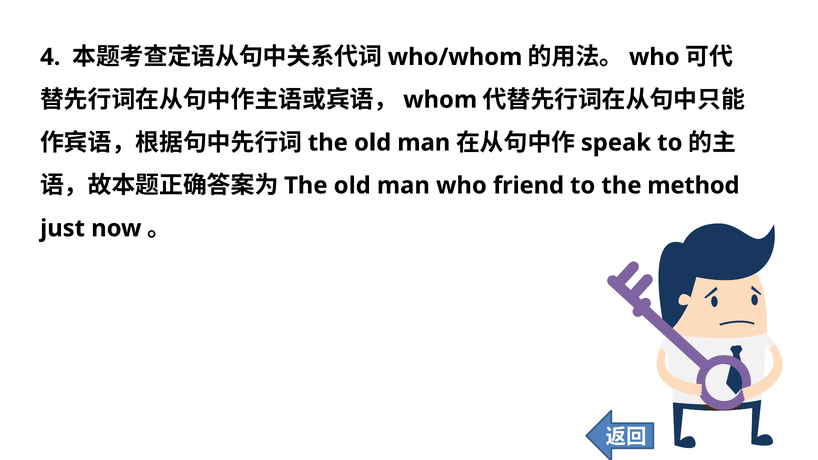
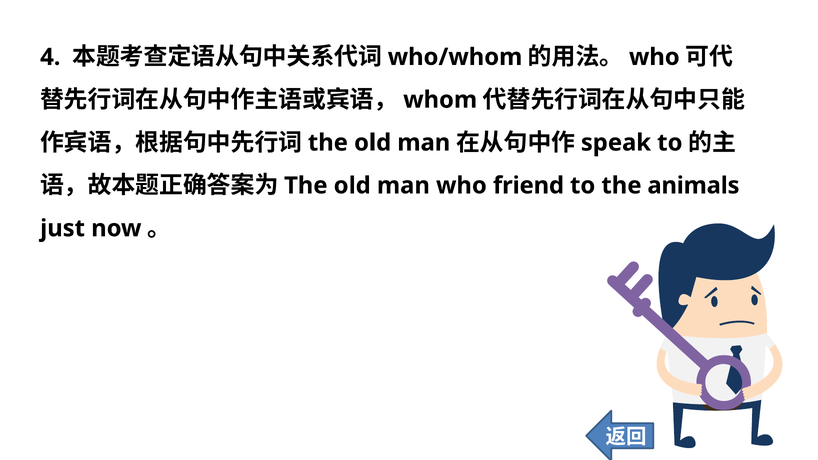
method: method -> animals (693, 186)
